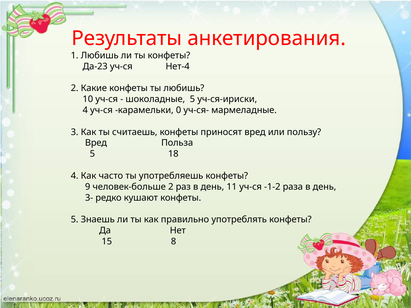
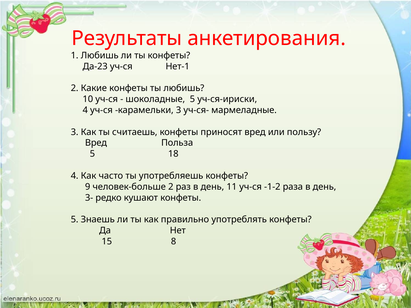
Нет-4: Нет-4 -> Нет-1 (178, 66)
карамельки 0: 0 -> 3 (179, 110)
